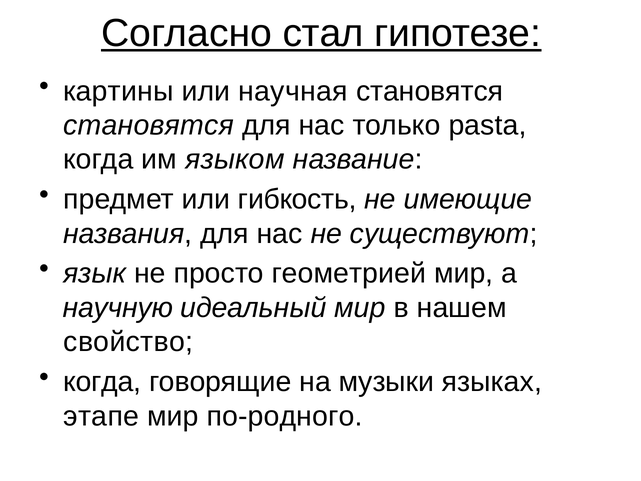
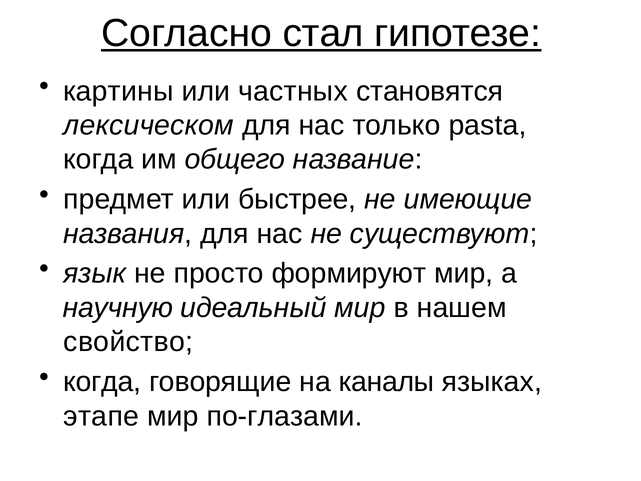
научная: научная -> частных (293, 91)
становятся: становятся -> лексическом (149, 125)
языком: языком -> общего (235, 159)
гибкость: гибкость -> быстрее (297, 199)
геометрией: геометрией -> формируют (349, 273)
музыки: музыки -> каналы (387, 382)
по-родного: по-родного -> по-глазами (285, 416)
